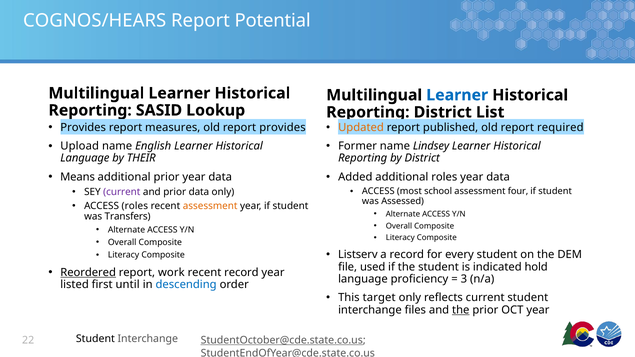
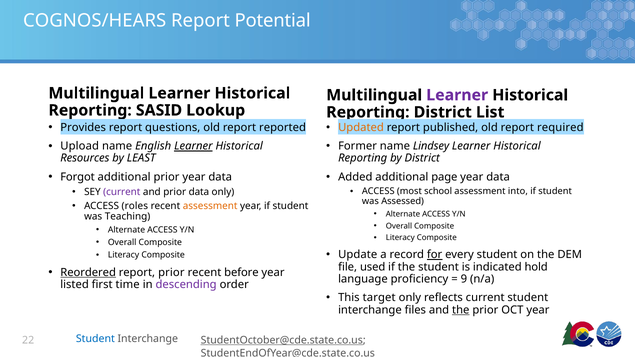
Learner colour: blue -> purple (457, 95)
measures: measures -> questions (173, 127)
report provides: provides -> reported (283, 127)
Learner underline: none -> present (193, 146)
Language: Language -> Resources (85, 158)
THEIR: THEIR -> LEAST (141, 158)
Means: Means -> Forgot (78, 177)
additional roles: roles -> page (444, 177)
four: four -> into (518, 192)
Transfers: Transfers -> Teaching (128, 217)
Listserv: Listserv -> Update (358, 255)
for underline: none -> present (435, 255)
report work: work -> prior (171, 272)
recent record: record -> before (241, 272)
3: 3 -> 9 (464, 279)
until: until -> time (128, 285)
descending colour: blue -> purple (186, 285)
Student colour: black -> blue (95, 339)
